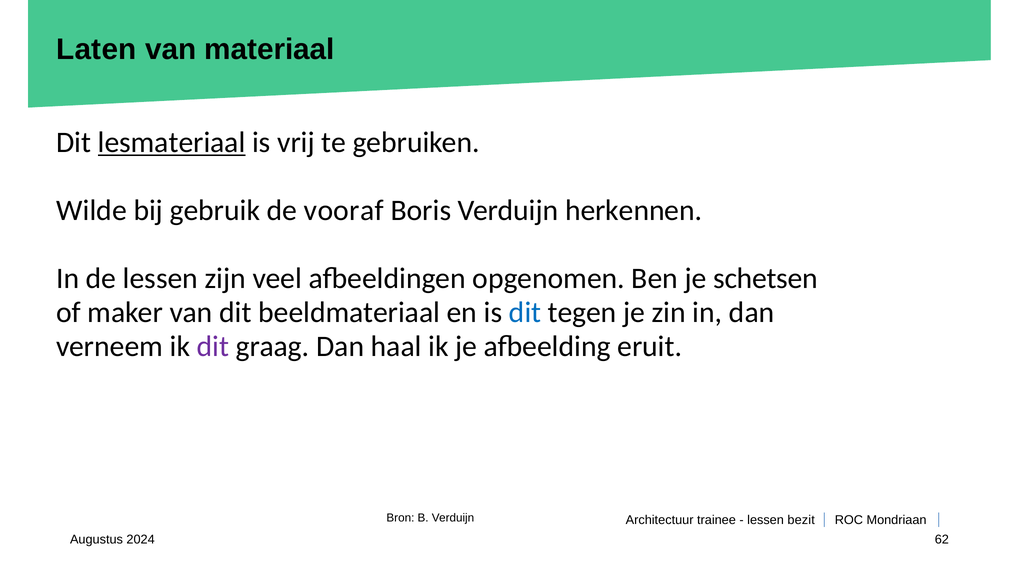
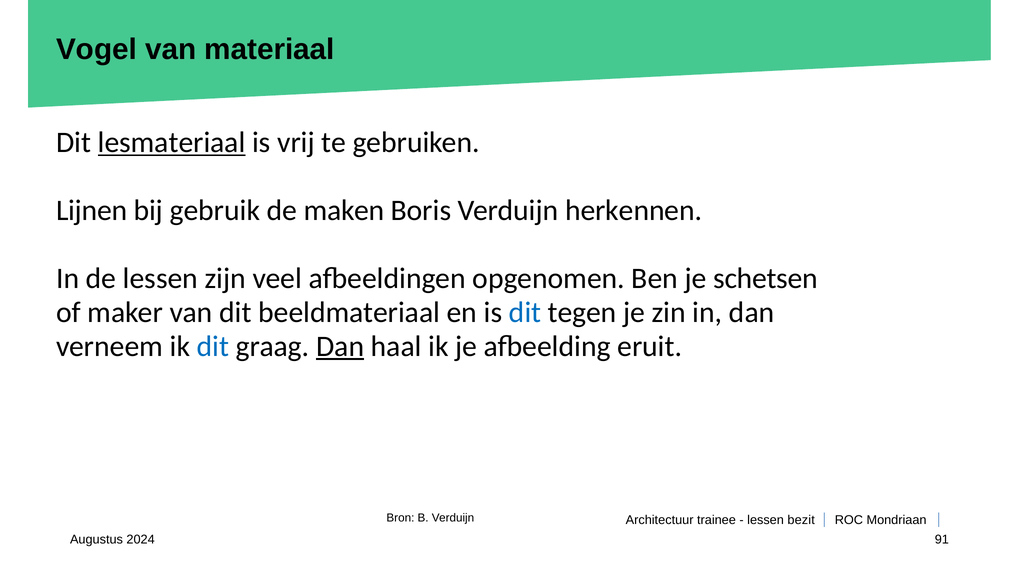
Laten: Laten -> Vogel (97, 49)
Wilde: Wilde -> Lijnen (92, 210)
vooraf: vooraf -> maken (344, 210)
dit colour: purple -> blue (213, 346)
Dan underline: none -> present (340, 346)
62: 62 -> 91 (942, 540)
